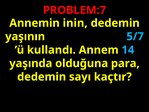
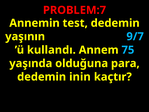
inin: inin -> test (75, 23)
5/7: 5/7 -> 9/7 (135, 36)
14: 14 -> 75 (128, 50)
sayı: sayı -> inin (80, 77)
